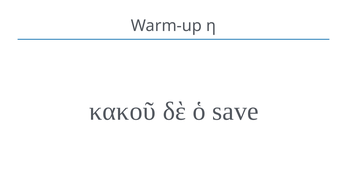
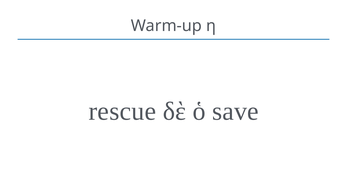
κακοῦ: κακοῦ -> rescue (122, 111)
